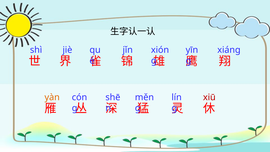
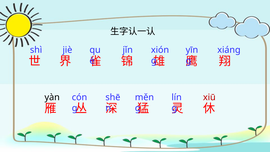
yàn colour: orange -> black (52, 97)
